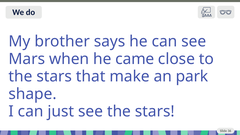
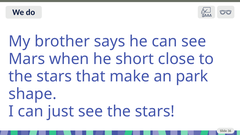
came: came -> short (135, 59)
